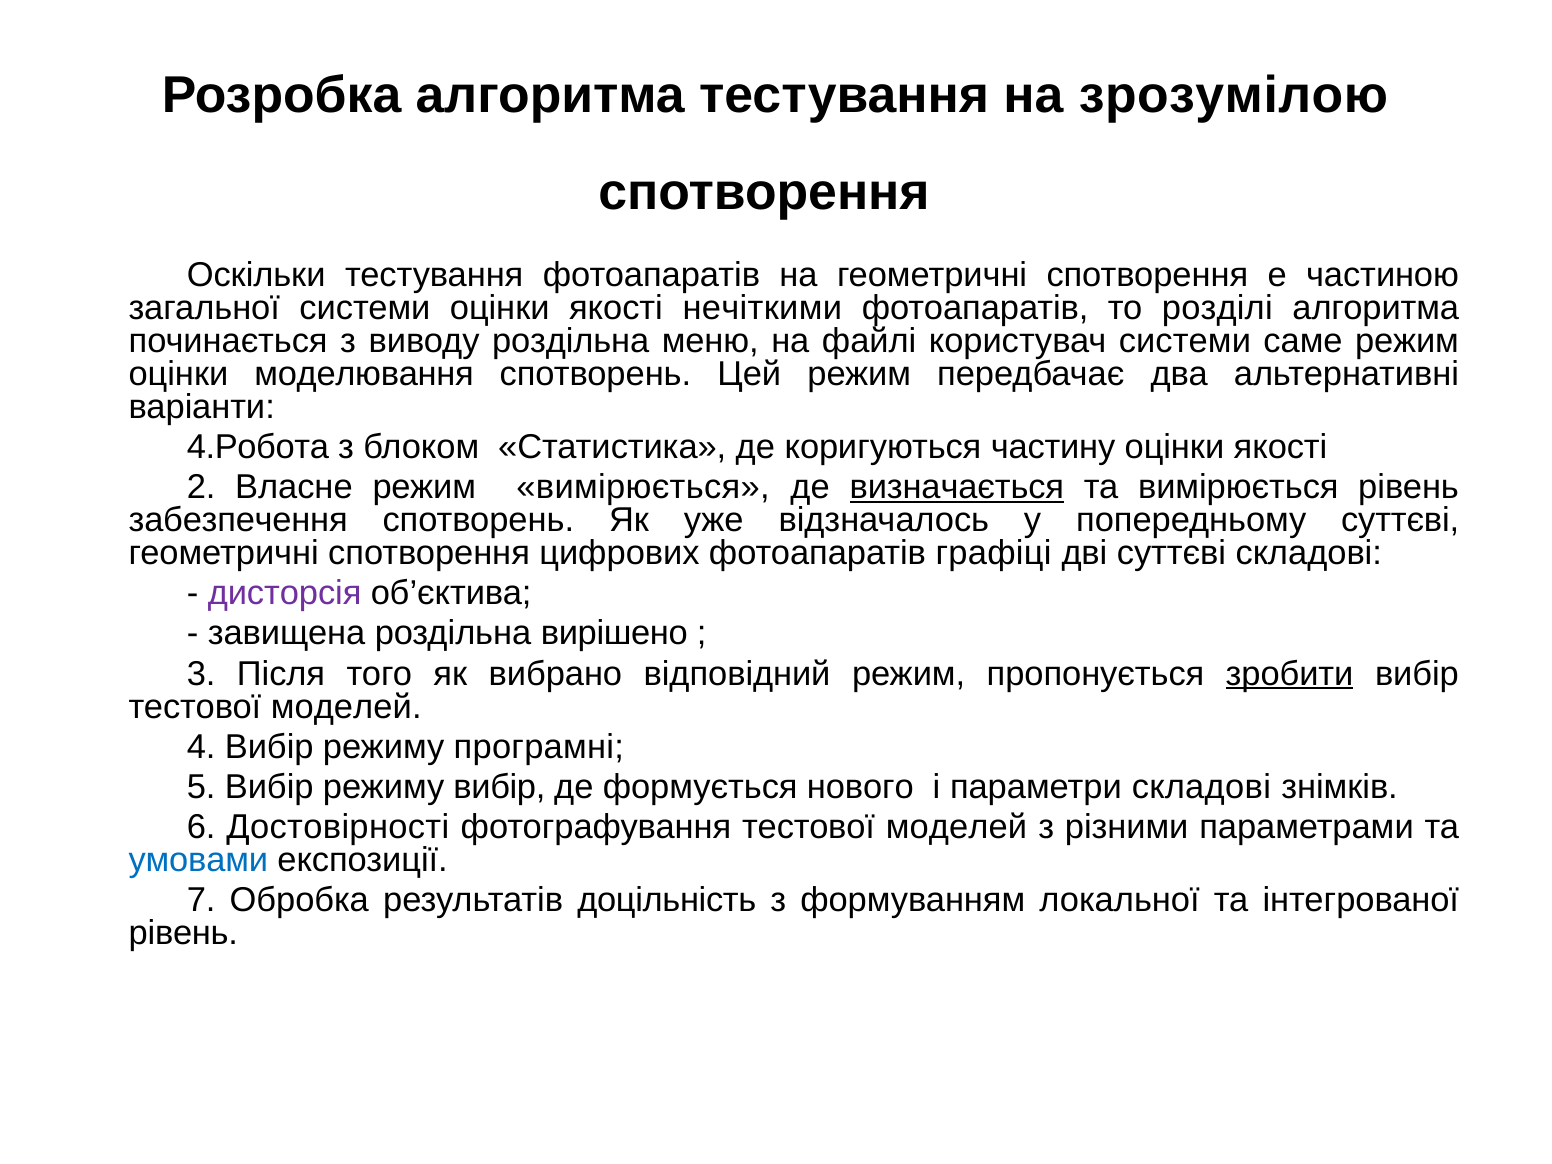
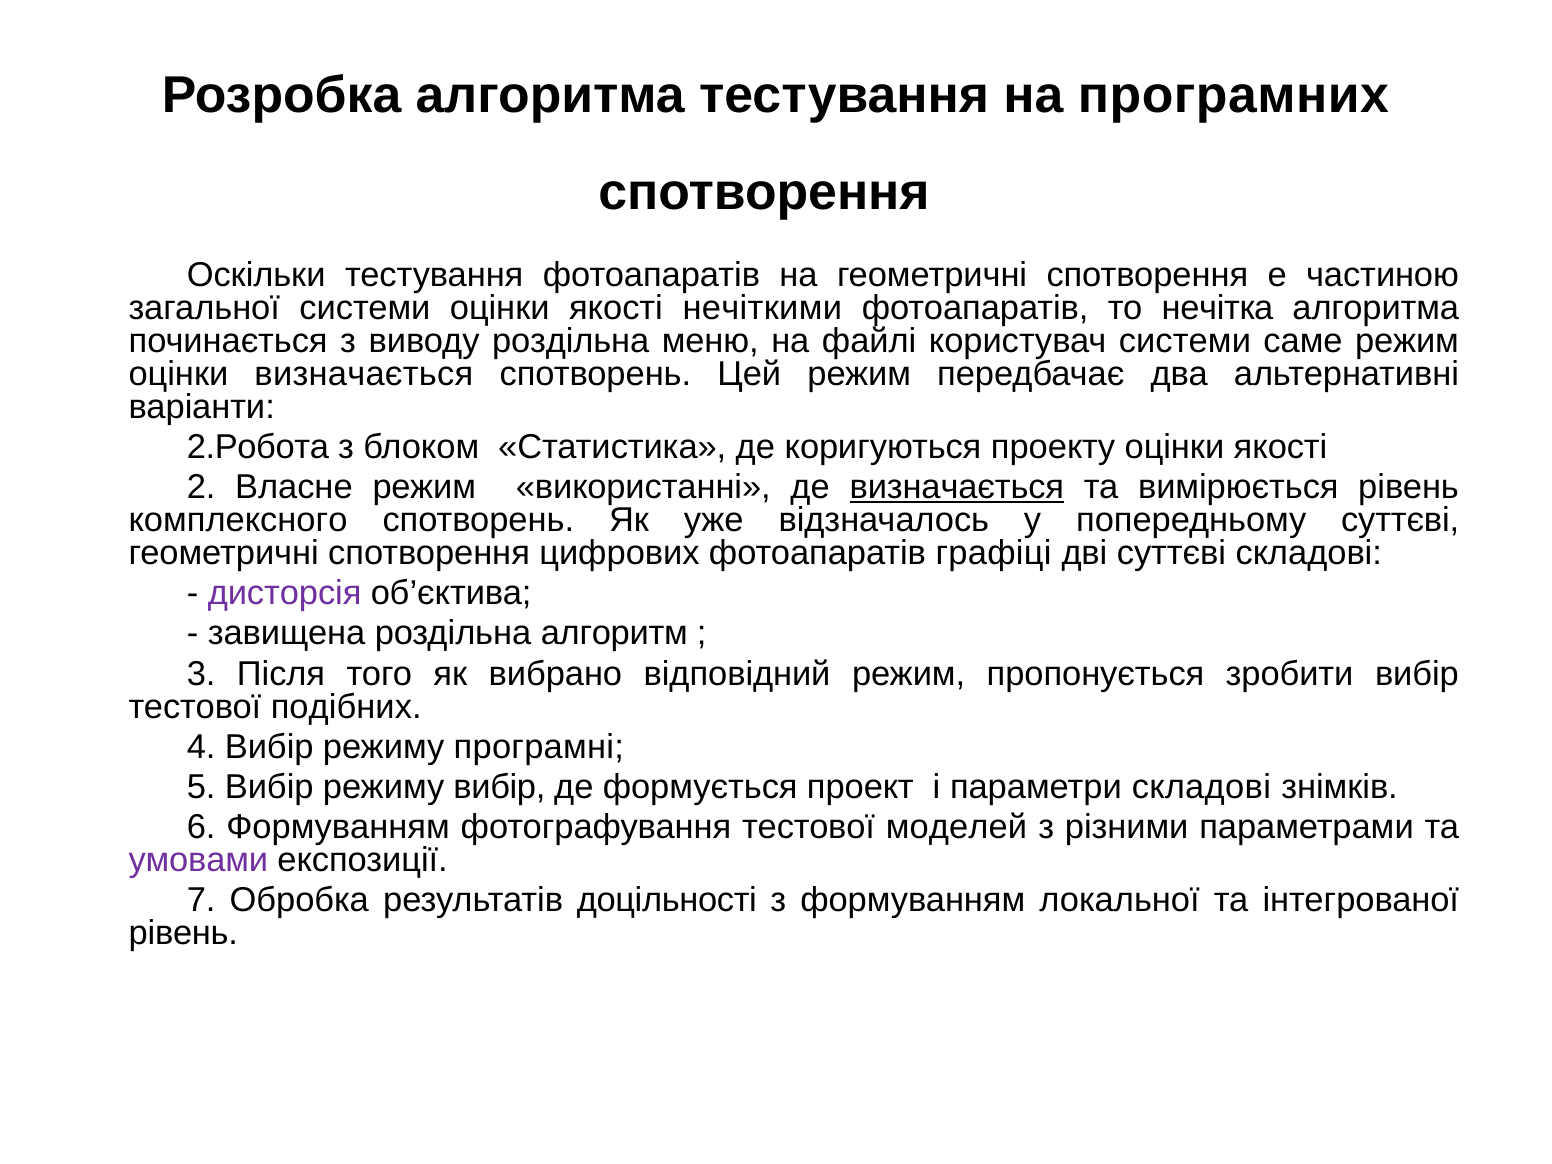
зрозумілою: зрозумілою -> програмних (1233, 95)
розділі: розділі -> нечітка (1218, 308)
оцінки моделювання: моделювання -> визначається (364, 374)
4.Робота: 4.Робота -> 2.Робота (258, 447)
частину: частину -> проекту (1053, 447)
режим вимірюється: вимірюється -> використанні (643, 487)
забезпечення: забезпечення -> комплексного (238, 520)
вирішено: вирішено -> алгоритм (614, 634)
зробити underline: present -> none (1290, 674)
моделей: моделей -> подібних (346, 707)
нового: нового -> проект (860, 787)
6 Достовірності: Достовірності -> Формуванням (338, 827)
умовами colour: blue -> purple (198, 860)
доцільність: доцільність -> доцільності (667, 900)
